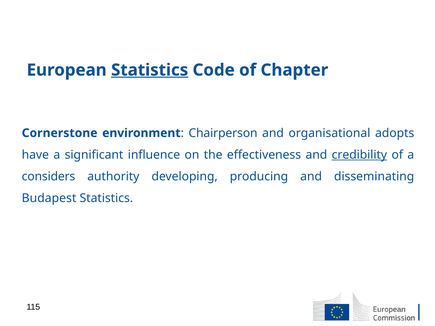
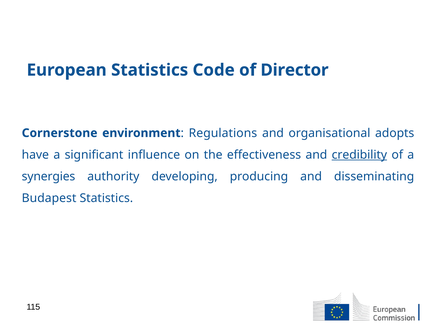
Statistics underline: present -> none (150, 70)
Chapter: Chapter -> Director (294, 70)
Chairperson: Chairperson -> Regulations (223, 133)
considers: considers -> synergies (48, 177)
